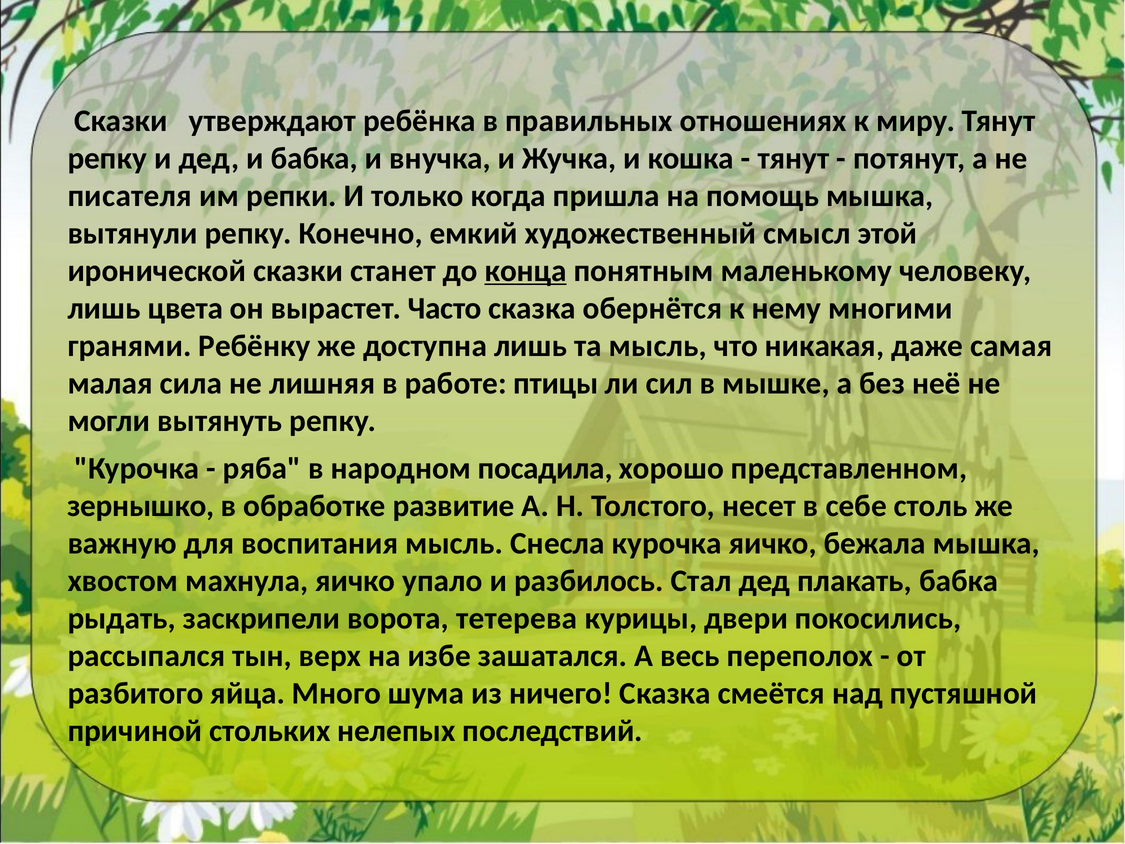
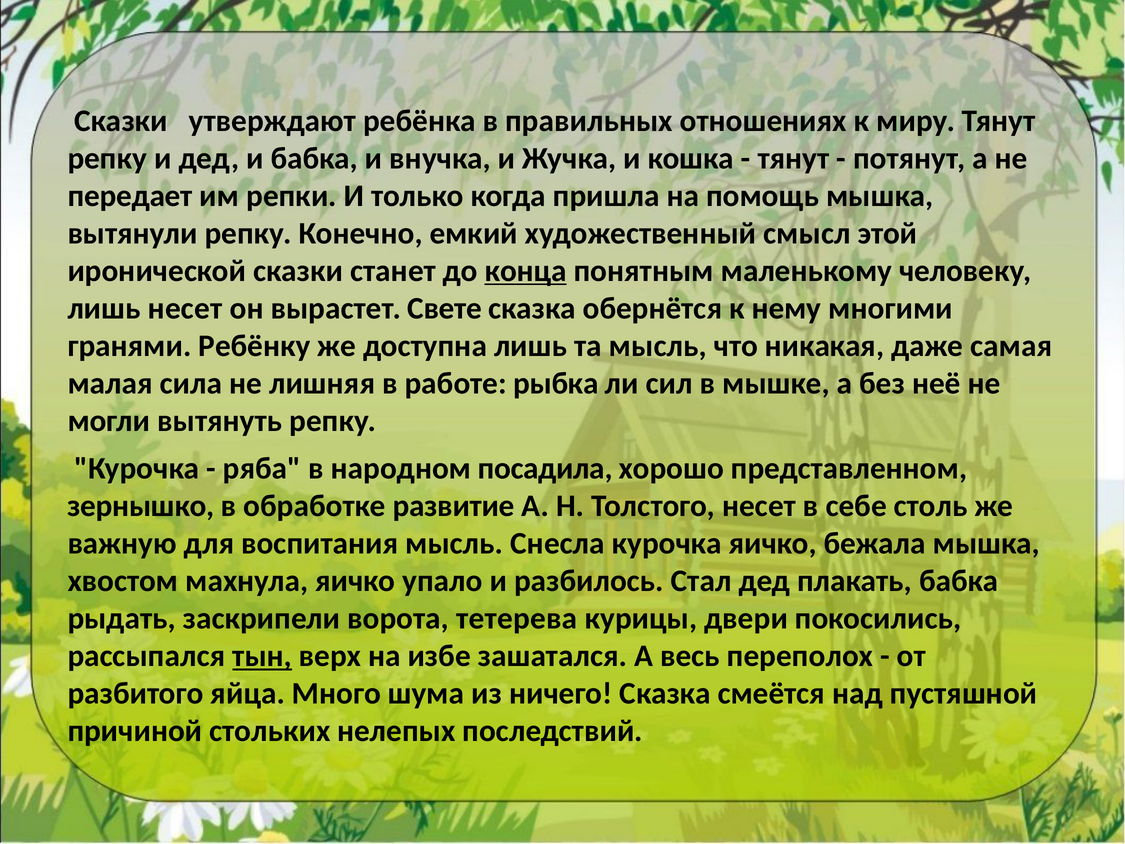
писателя: писателя -> передает (130, 196)
лишь цвета: цвета -> несет (185, 308)
Часто: Часто -> Свете (445, 308)
птицы: птицы -> рыбка (556, 383)
тын underline: none -> present (262, 656)
